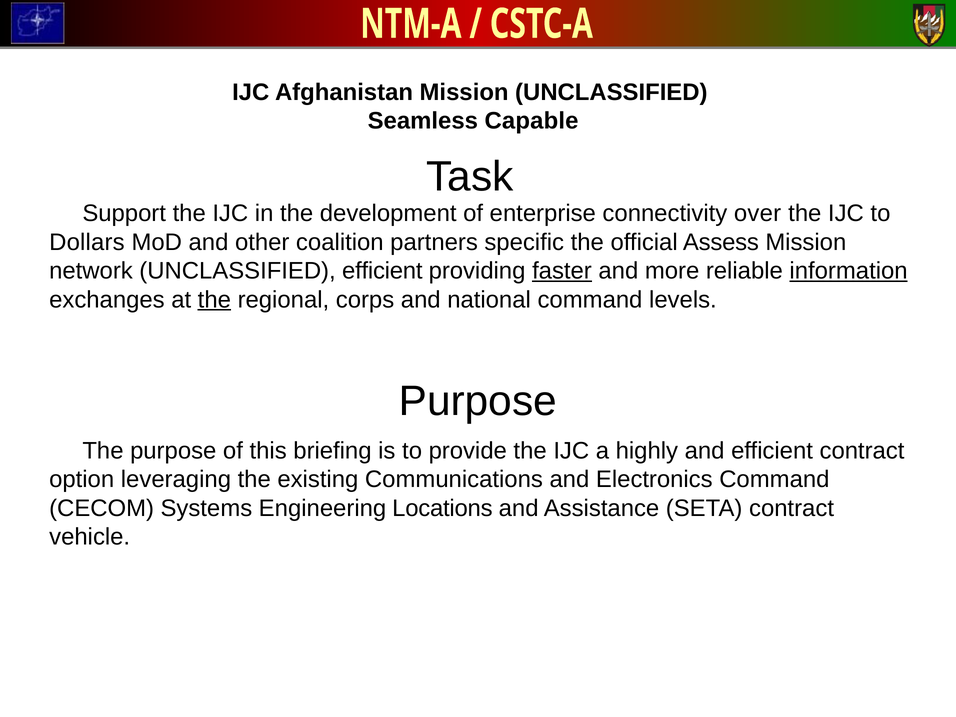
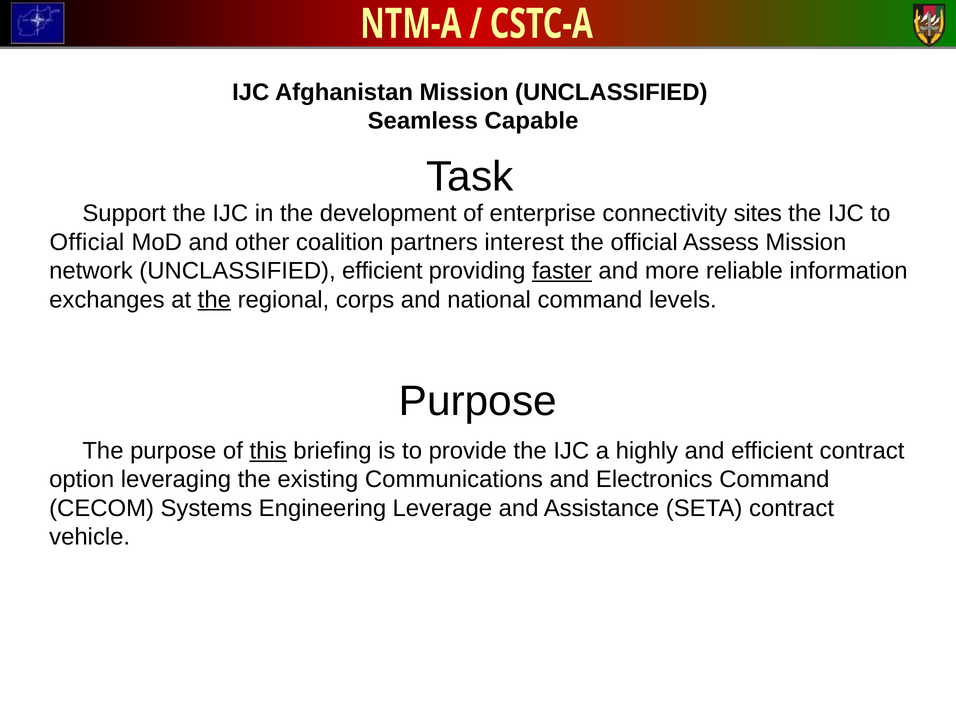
over: over -> sites (758, 214)
Dollars: Dollars -> Official (87, 242)
specific: specific -> interest (524, 242)
information underline: present -> none (849, 271)
this underline: none -> present (268, 451)
Locations: Locations -> Leverage (442, 508)
